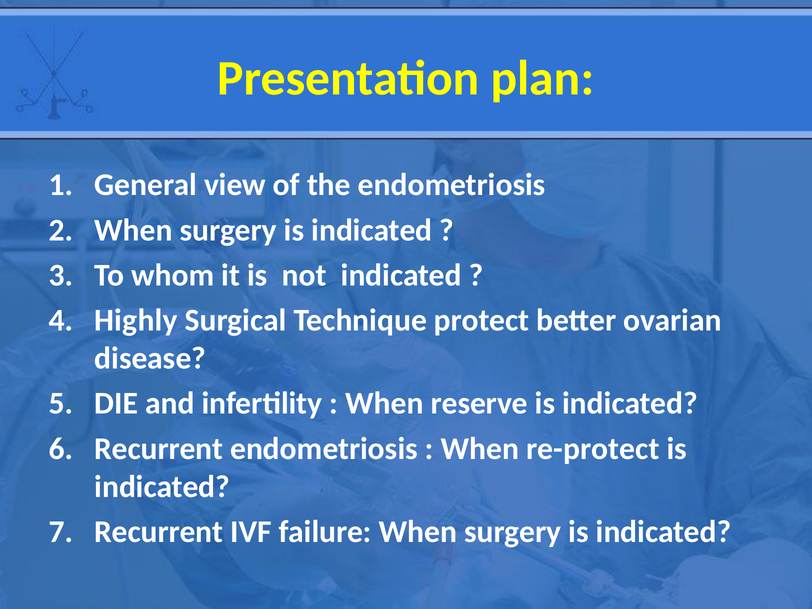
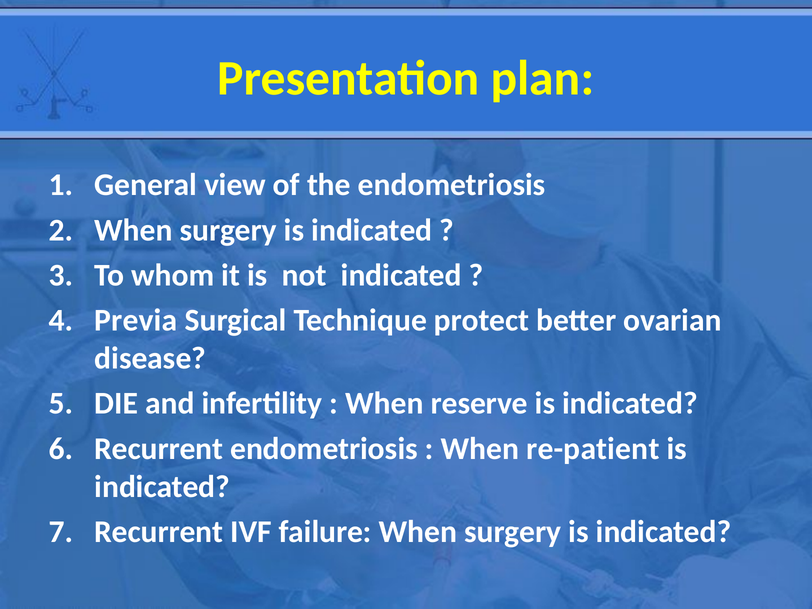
Highly: Highly -> Previa (136, 320)
re-protect: re-protect -> re-patient (593, 449)
